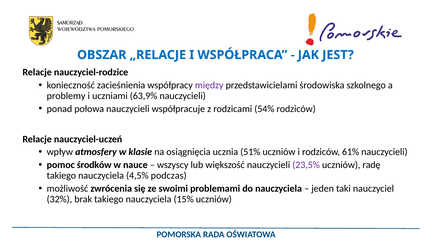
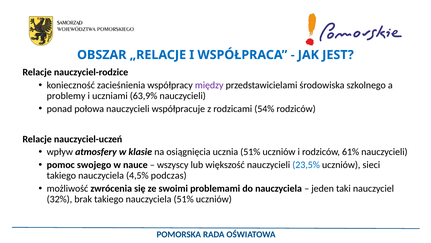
środków: środków -> swojego (94, 165)
23,5% colour: purple -> blue (306, 165)
radę: radę -> sieci (371, 165)
nauczyciela 15%: 15% -> 51% (184, 199)
